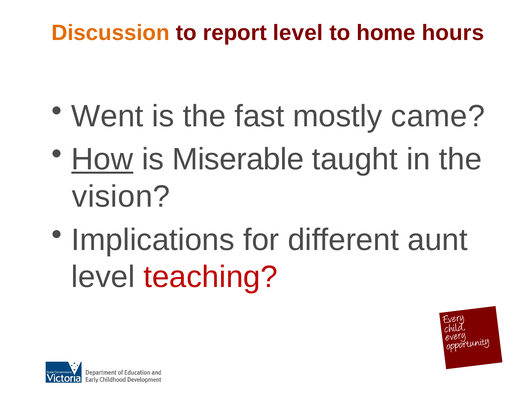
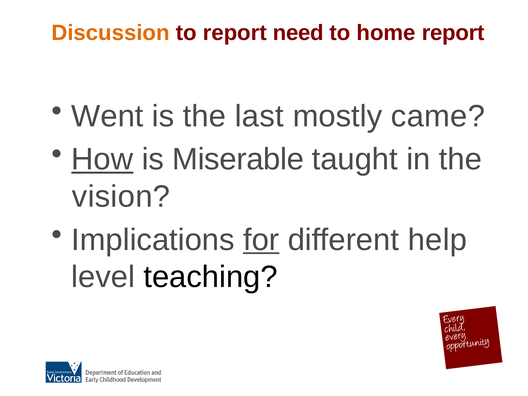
report level: level -> need (298, 33)
home hours: hours -> report (453, 33)
fast: fast -> last (259, 116)
for underline: none -> present (261, 240)
aunt: aunt -> help (437, 240)
teaching colour: red -> black (211, 277)
